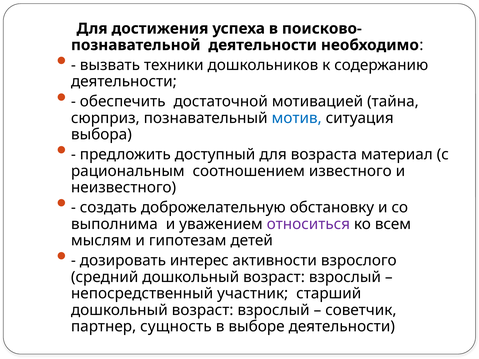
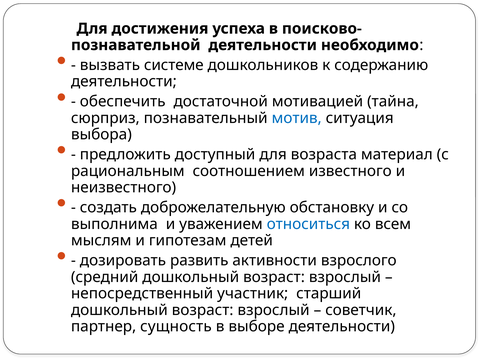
техники: техники -> системе (174, 65)
относиться colour: purple -> blue (308, 224)
интерес: интерес -> развить (199, 261)
